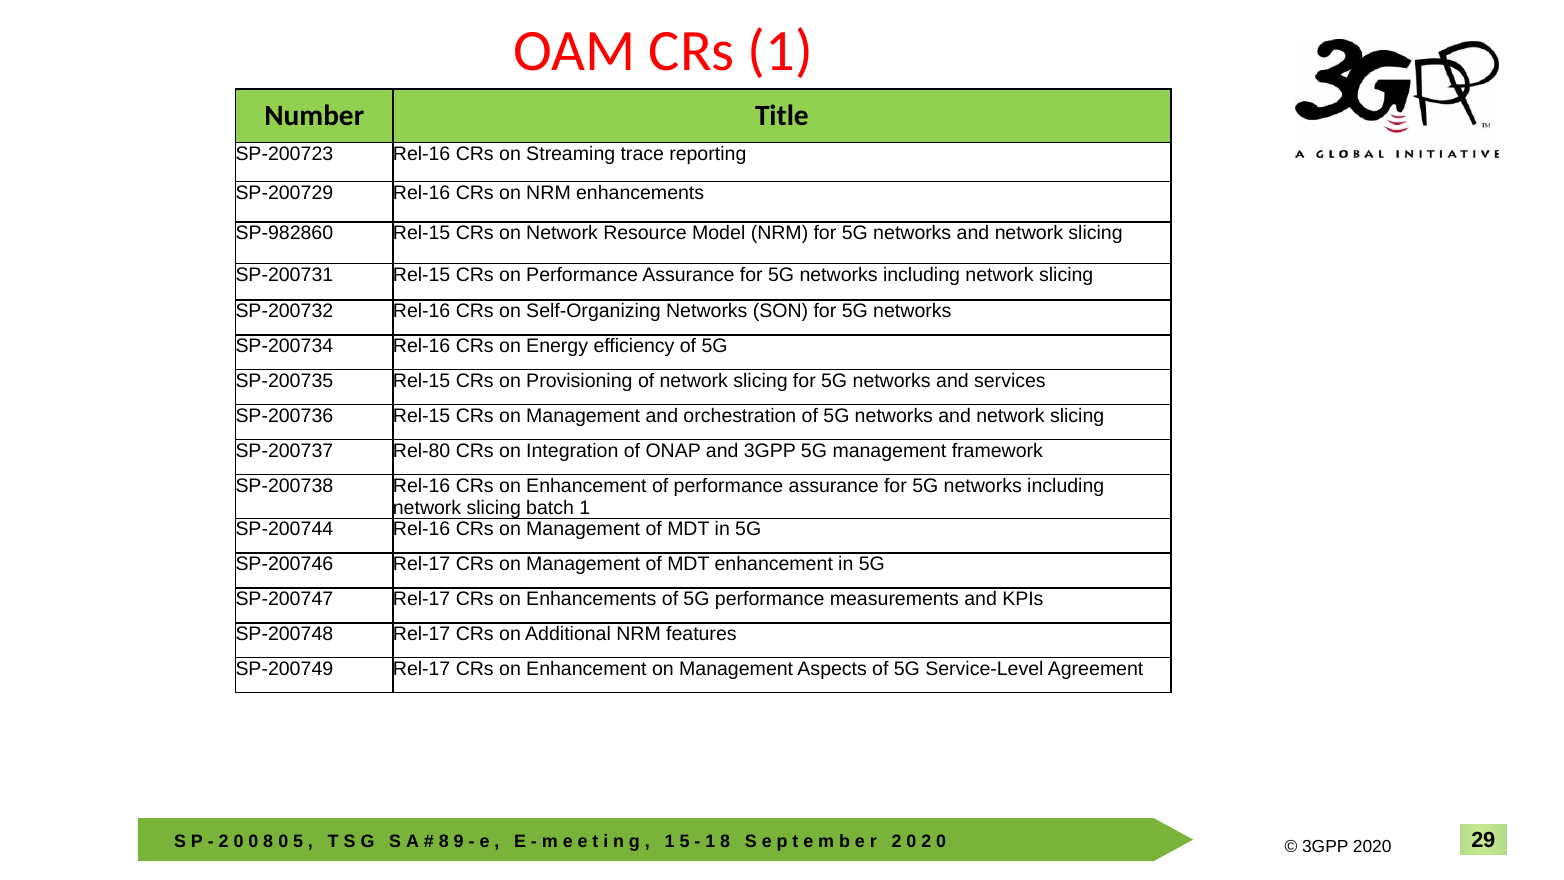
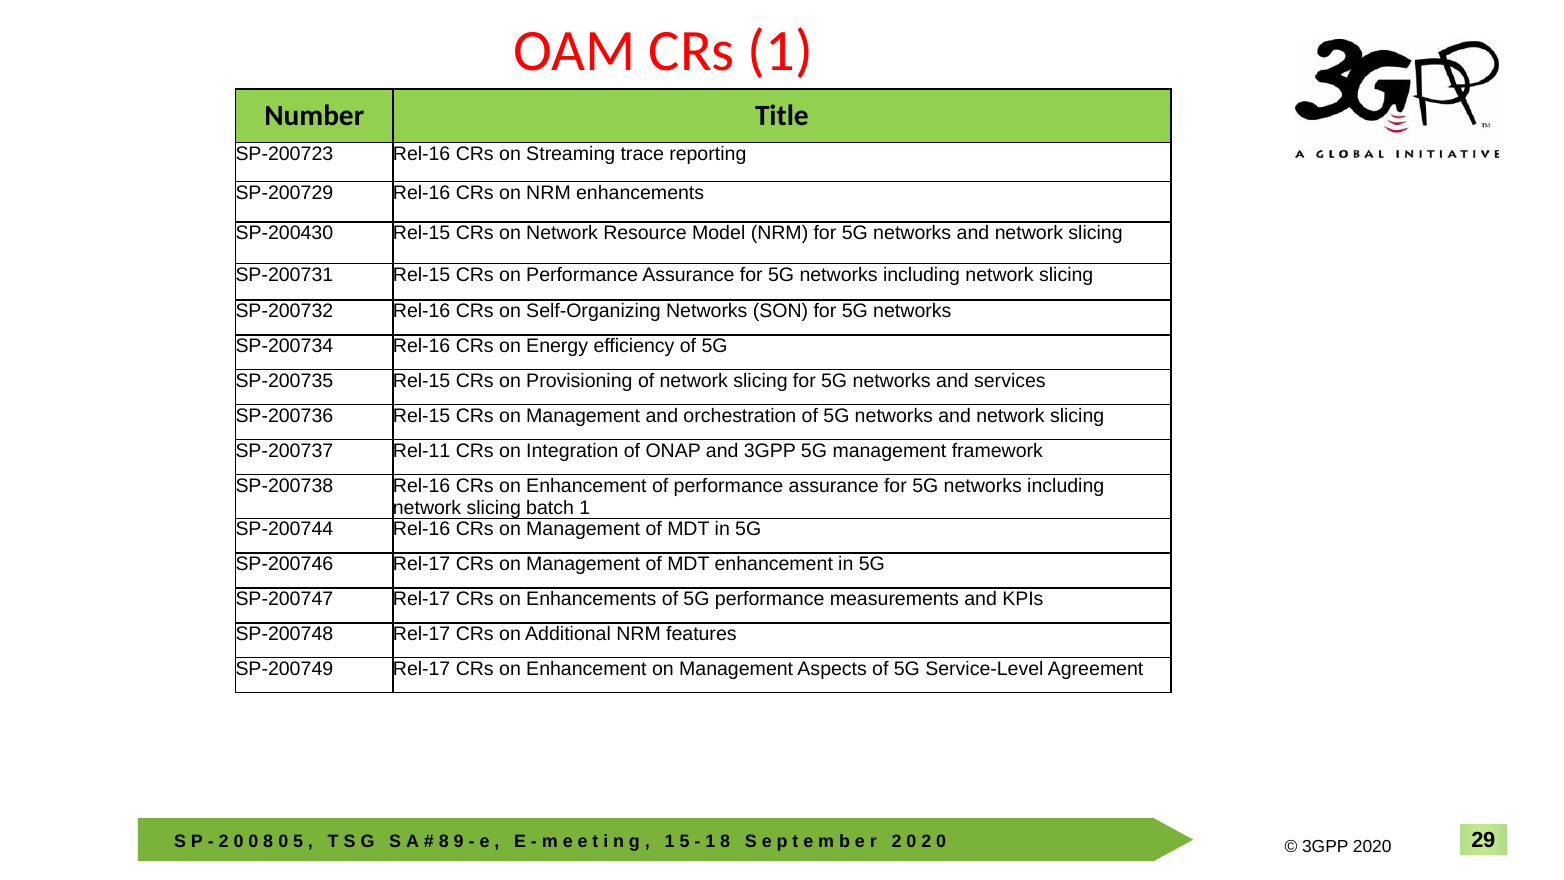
SP-982860: SP-982860 -> SP-200430 (284, 233)
Rel-80: Rel-80 -> Rel-11 (422, 451)
